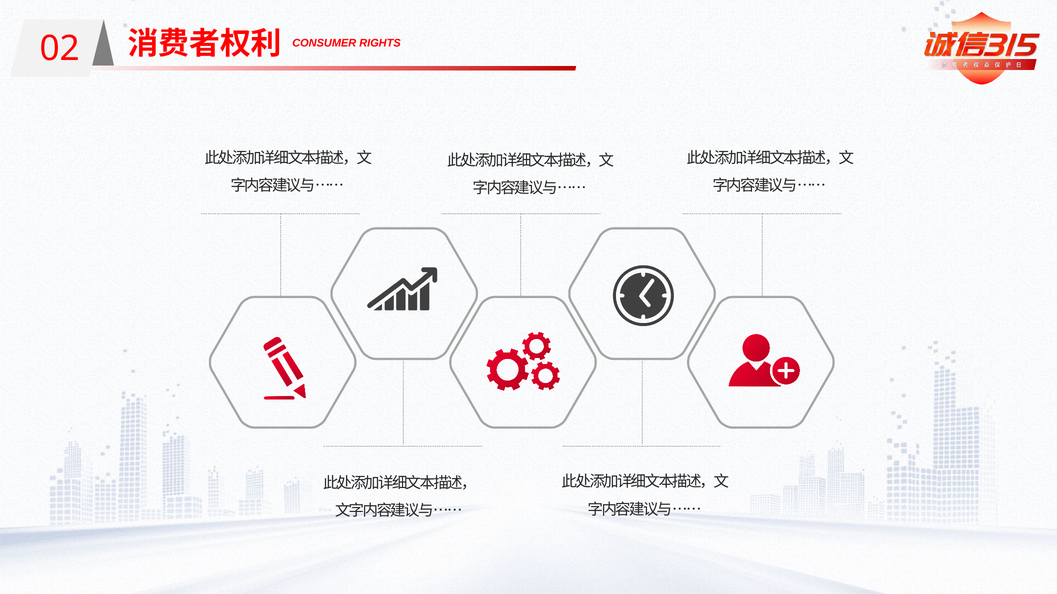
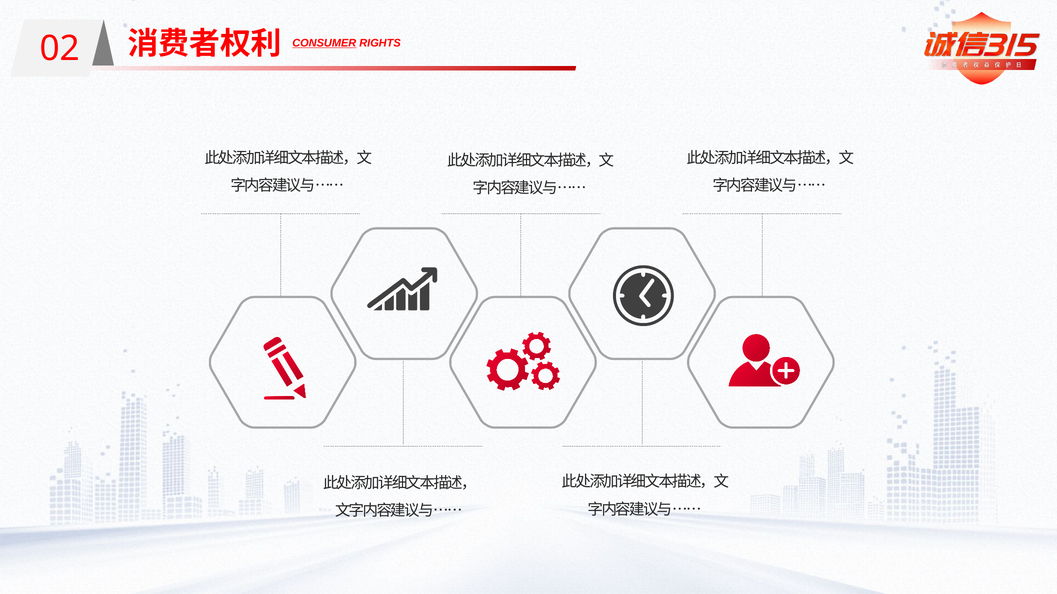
CONSUMER underline: none -> present (324, 43)
